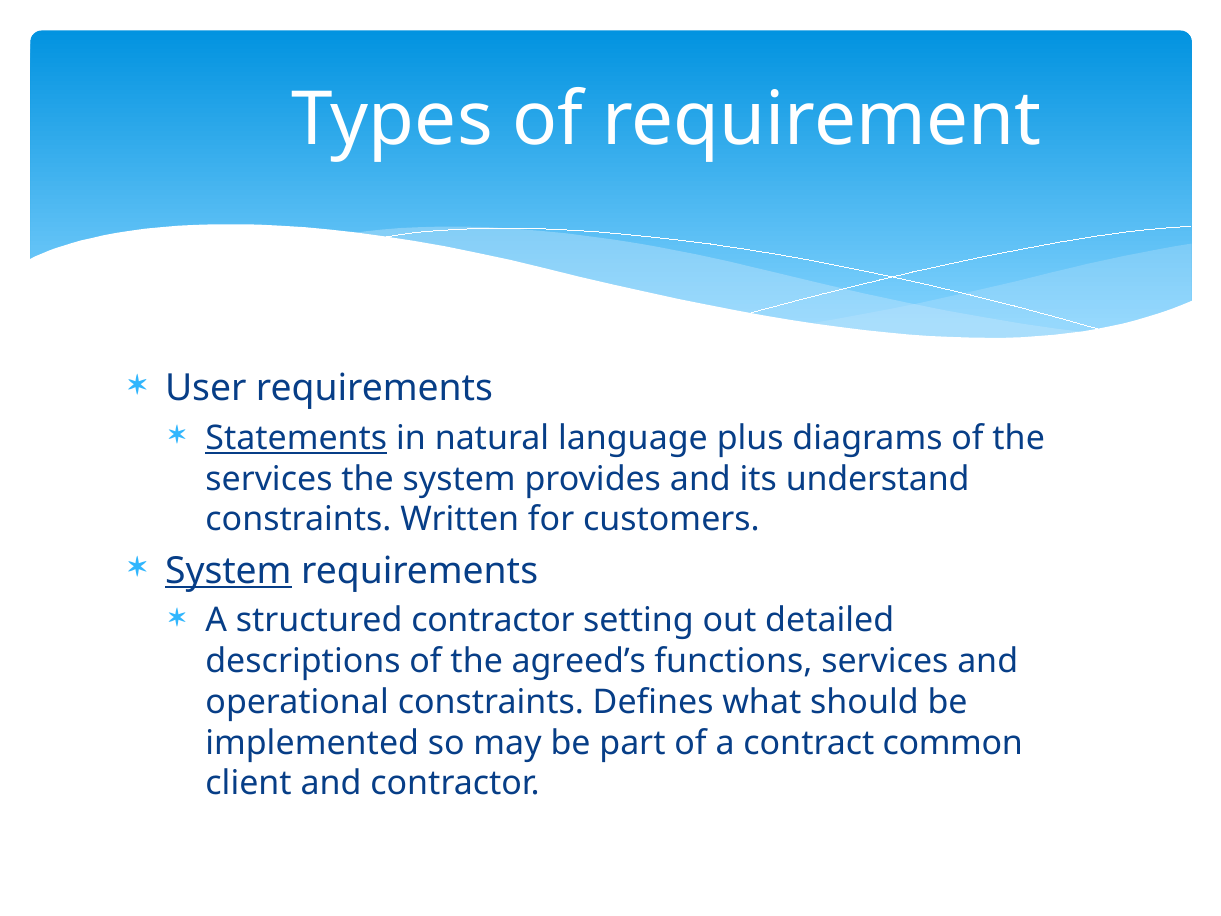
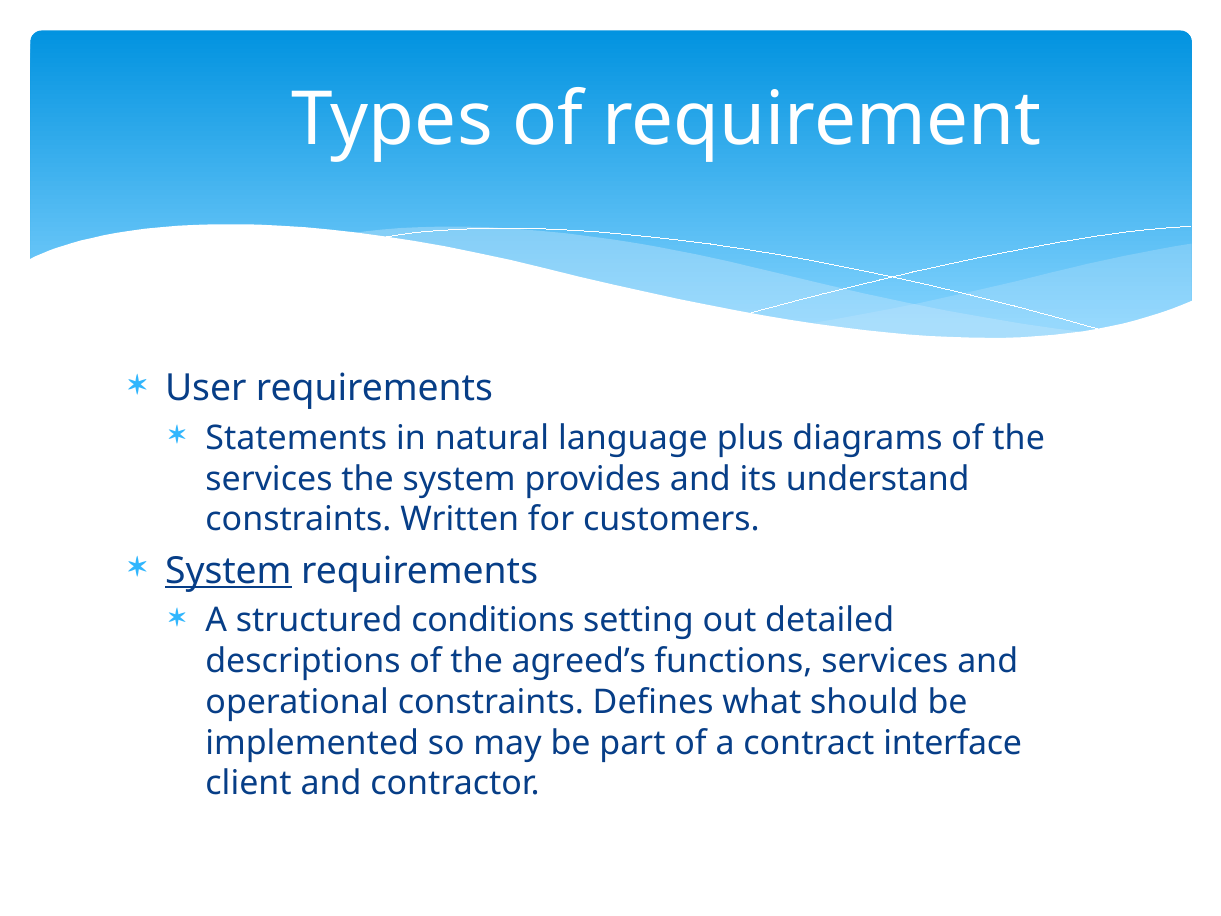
Statements underline: present -> none (296, 438)
structured contractor: contractor -> conditions (493, 621)
common: common -> interface (953, 743)
